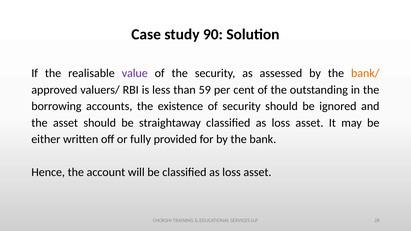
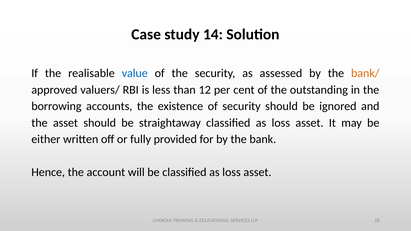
90: 90 -> 14 (213, 35)
value colour: purple -> blue (135, 73)
59: 59 -> 12 (205, 90)
